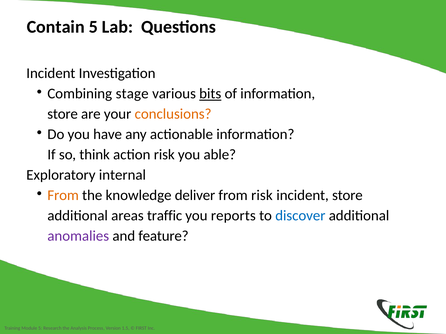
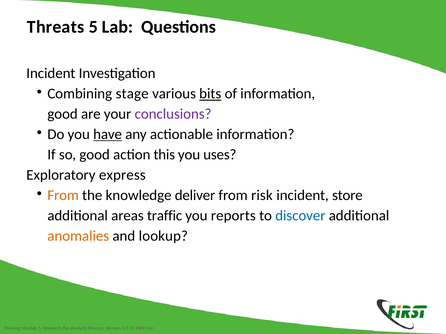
Contain: Contain -> Threats (56, 27)
store: store -> good (63, 114)
conclusions colour: orange -> purple (173, 114)
have underline: none -> present (108, 134)
so think: think -> good (95, 155)
action risk: risk -> this (164, 155)
able: able -> uses (220, 155)
internal: internal -> express (122, 175)
anomalies colour: purple -> orange (78, 236)
feature: feature -> lookup (163, 236)
